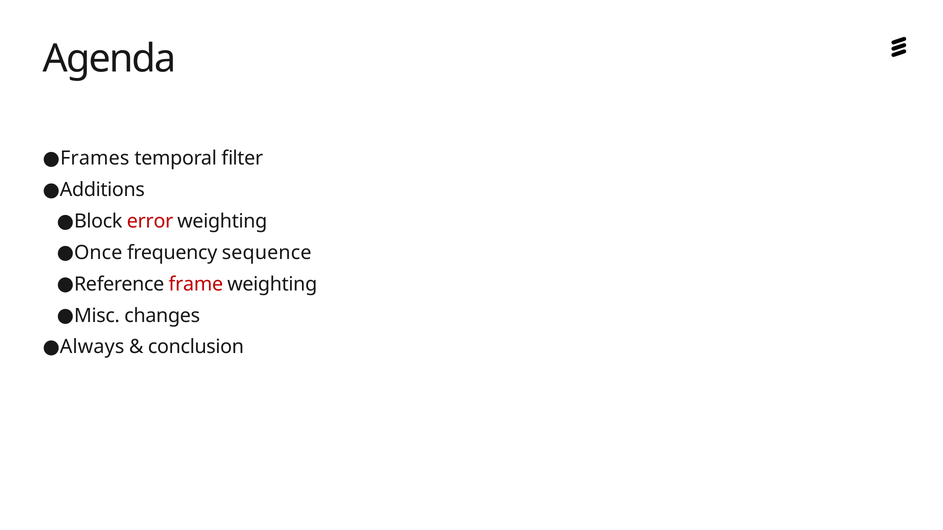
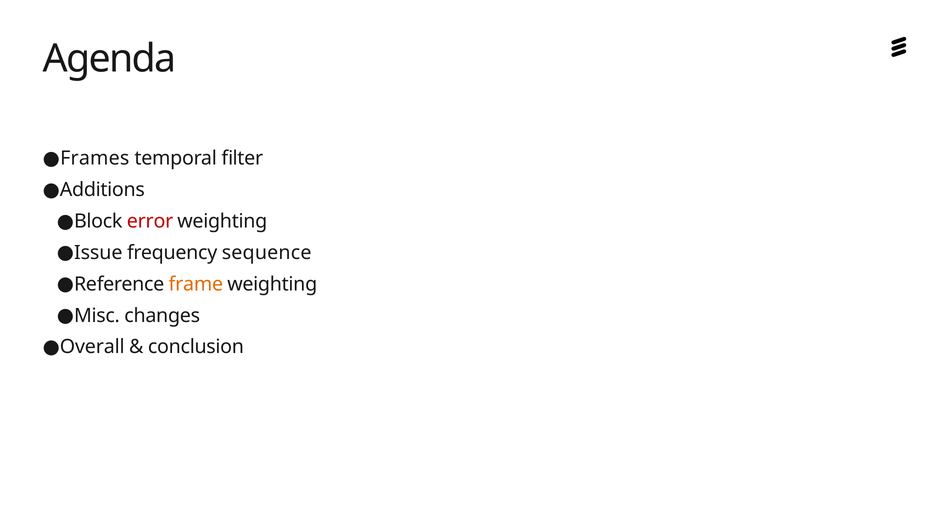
Once: Once -> Issue (98, 253)
frame colour: red -> orange (196, 284)
Always: Always -> Overall (92, 347)
